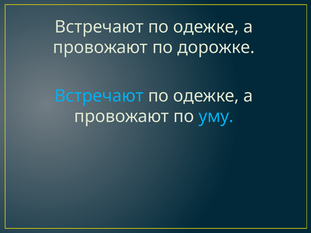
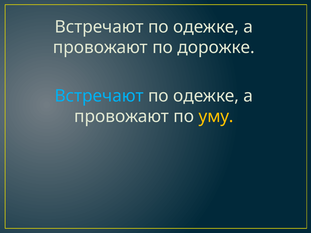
уму colour: light blue -> yellow (216, 117)
